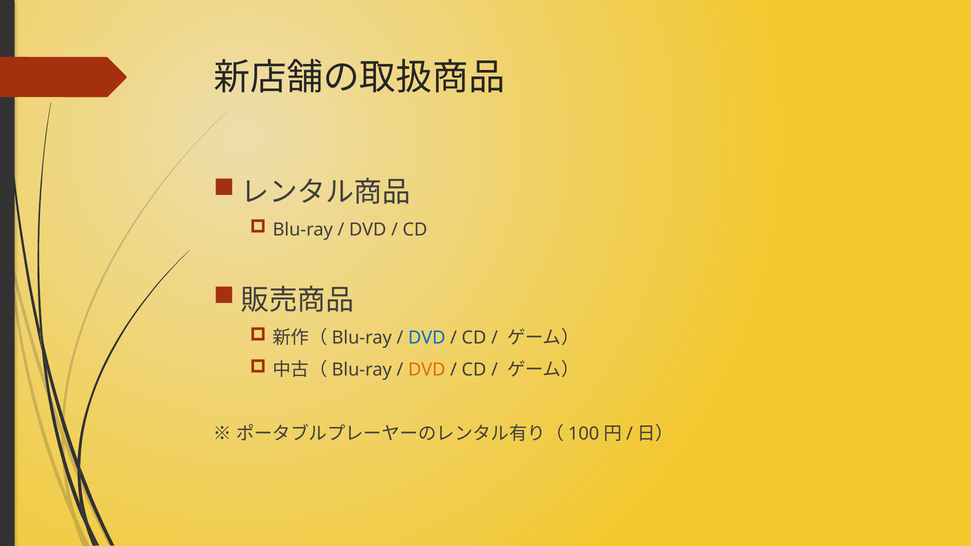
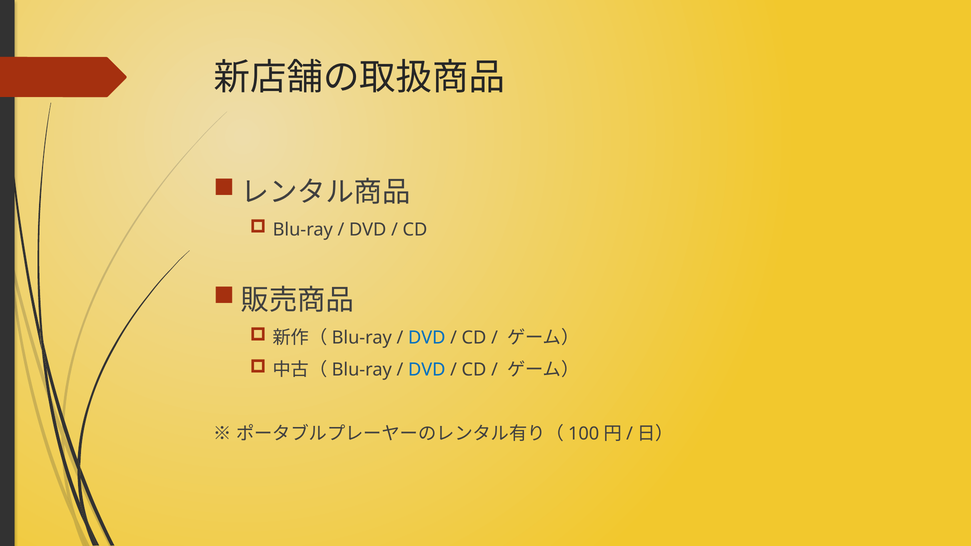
DVD colour: orange -> blue (427, 370)
